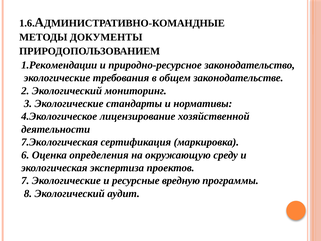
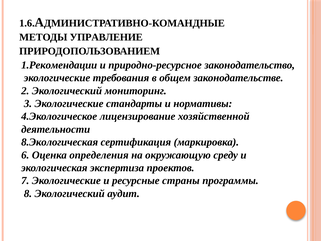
ДОКУМЕНТЫ: ДОКУМЕНТЫ -> УПРАВЛЕНИЕ (106, 37)
7.Экологическая: 7.Экологическая -> 8.Экологическая (60, 142)
вредную: вредную -> страны (181, 181)
